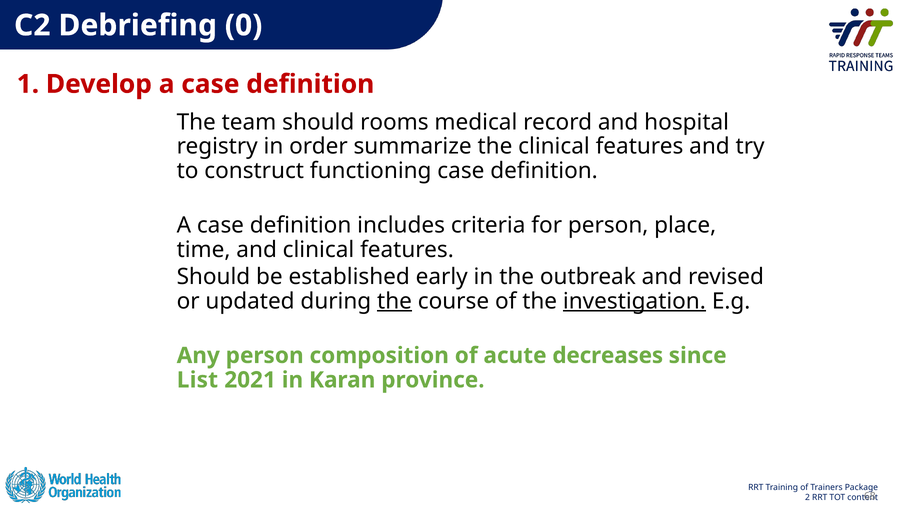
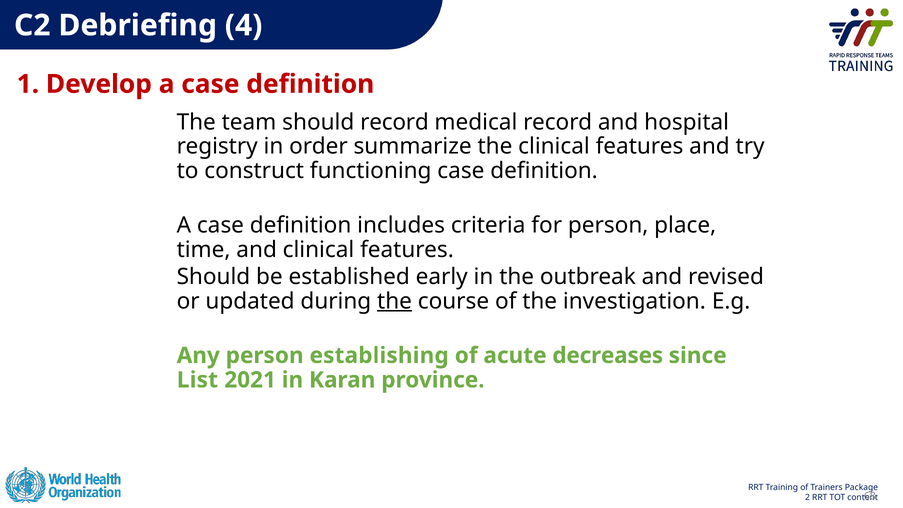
0: 0 -> 4 (244, 25)
should rooms: rooms -> record (395, 122)
investigation underline: present -> none (634, 301)
composition: composition -> establishing (379, 356)
